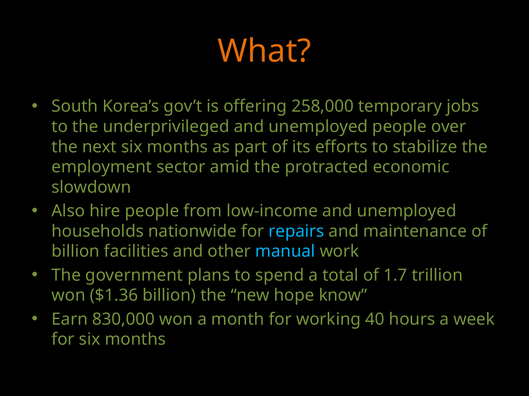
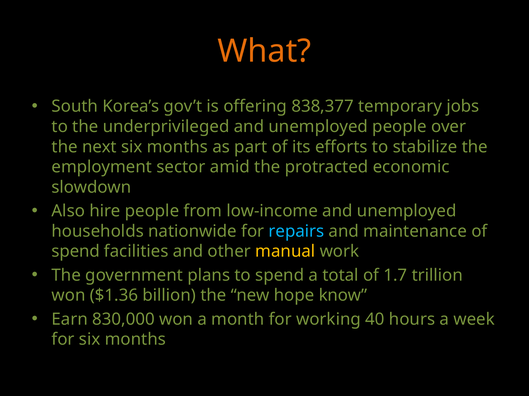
258,000: 258,000 -> 838,377 (323, 107)
billion: billion -> spend (76, 252)
manual colour: light blue -> yellow (285, 252)
